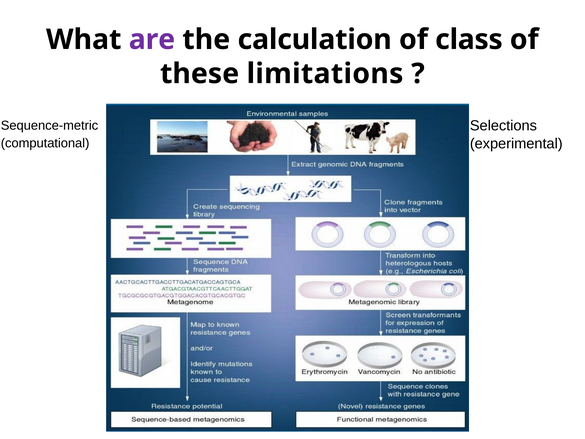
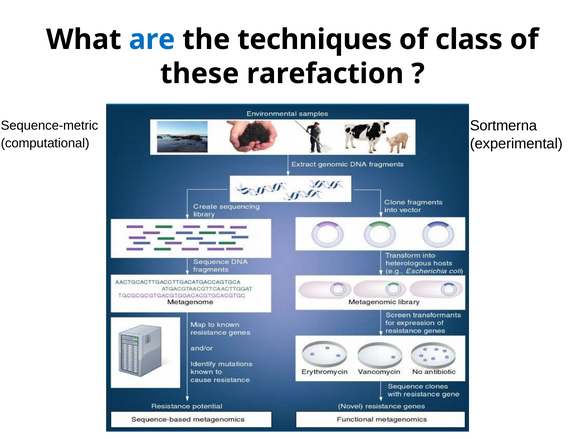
are colour: purple -> blue (152, 40)
calculation: calculation -> techniques (315, 40)
limitations: limitations -> rarefaction (325, 74)
Selections: Selections -> Sortmerna (503, 126)
